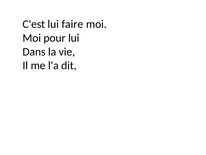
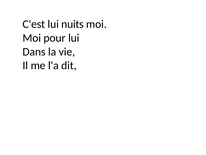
faire: faire -> nuits (73, 24)
